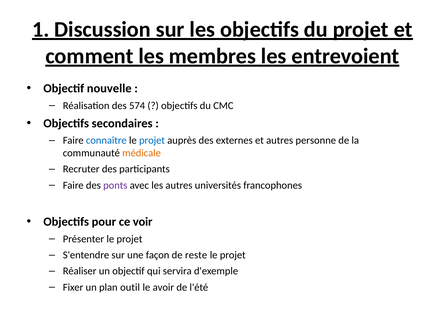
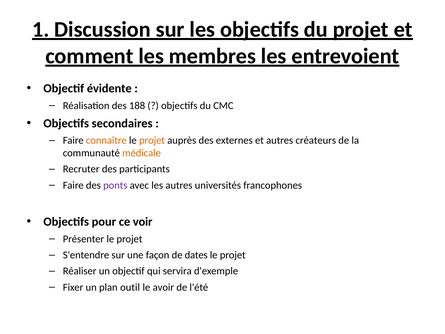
nouvelle: nouvelle -> évidente (109, 88)
574: 574 -> 188 (137, 105)
connaître colour: blue -> orange (106, 140)
projet colour: blue -> orange (152, 140)
personne: personne -> créateurs (316, 140)
reste: reste -> dates (196, 255)
